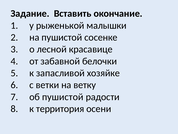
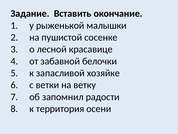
об пушистой: пушистой -> запомнил (63, 97)
